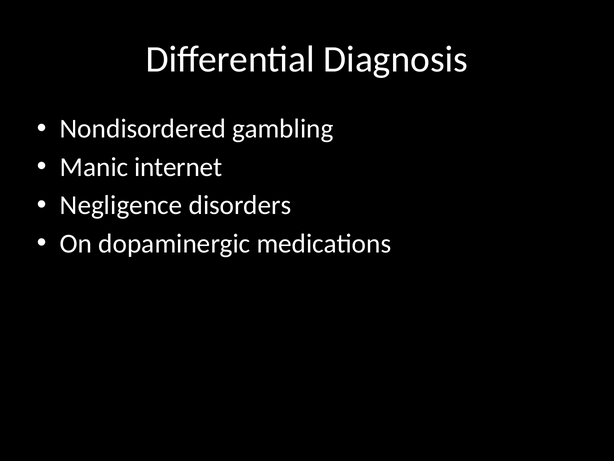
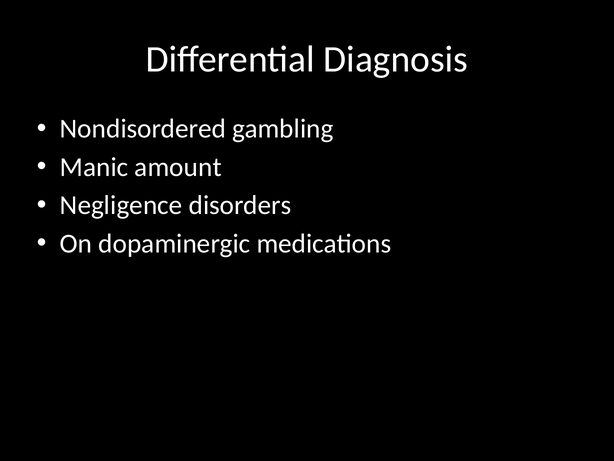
internet: internet -> amount (178, 167)
